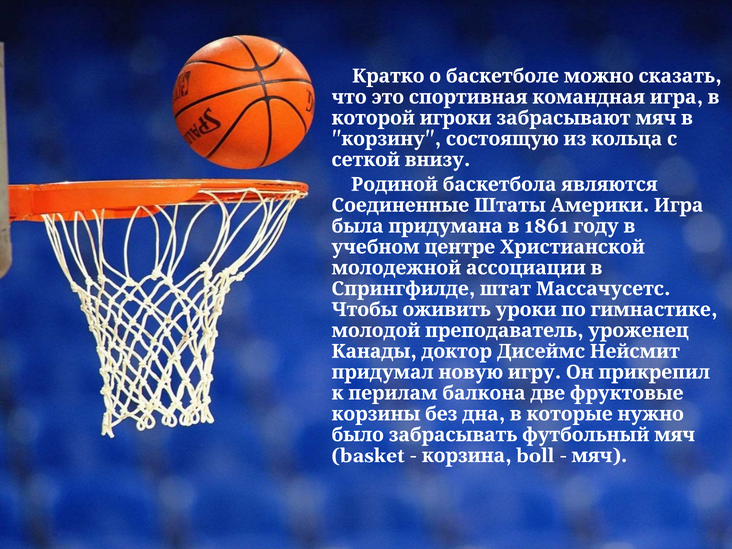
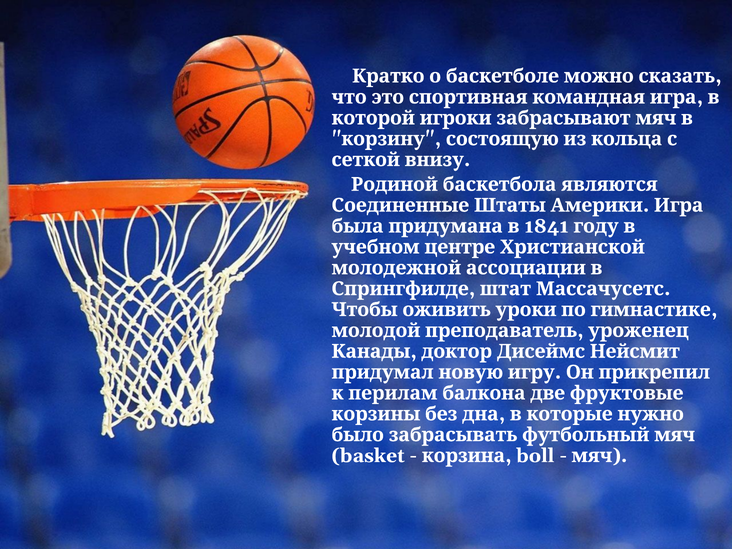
1861: 1861 -> 1841 (547, 226)
